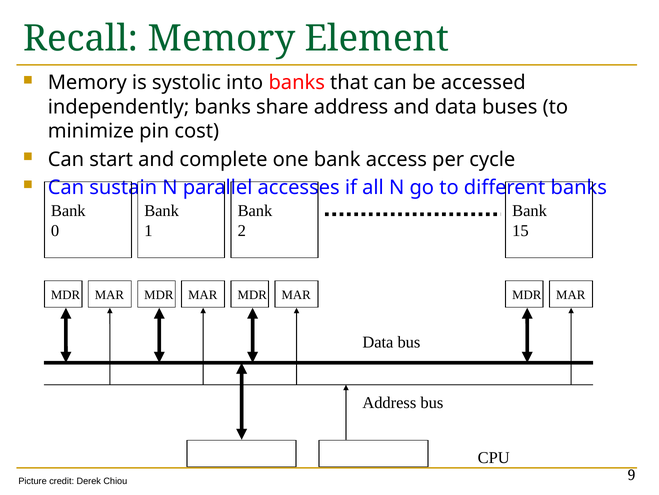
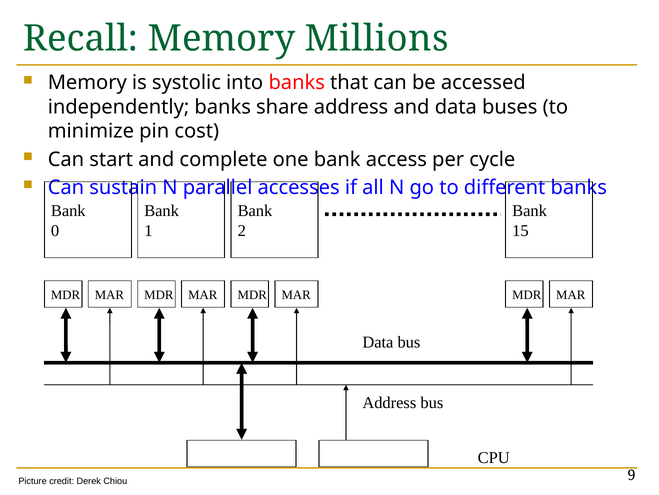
Element: Element -> Millions (377, 39)
